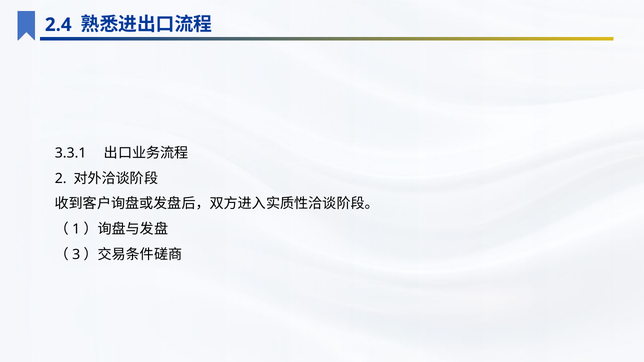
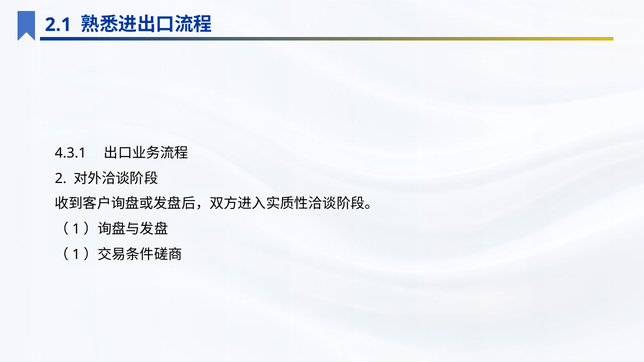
2.4: 2.4 -> 2.1 (58, 25)
3.3.1: 3.3.1 -> 4.3.1 (71, 153)
3: 3 -> 1 (76, 255)
